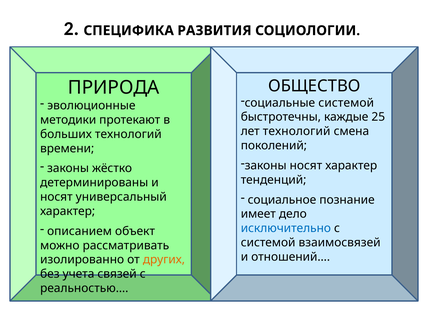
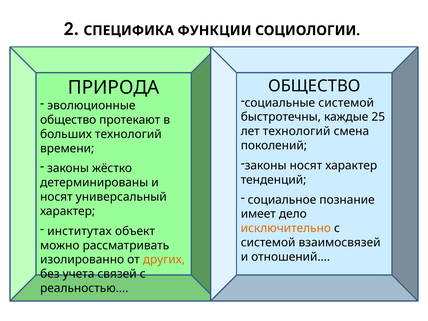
РАЗВИТИЯ: РАЗВИТИЯ -> ФУНКЦИИ (214, 31)
методики: методики -> общество (68, 120)
описанием: описанием -> институтах (79, 231)
исключительно colour: blue -> orange (286, 228)
